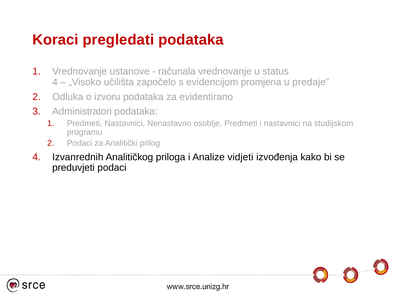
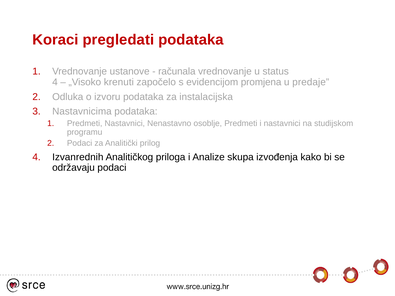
učilišta: učilišta -> krenuti (119, 82)
evidentirano: evidentirano -> instalacijska (206, 97)
Administratori: Administratori -> Nastavnicima (82, 112)
vidjeti: vidjeti -> skupa (241, 157)
preduvjeti: preduvjeti -> održavaju (73, 168)
